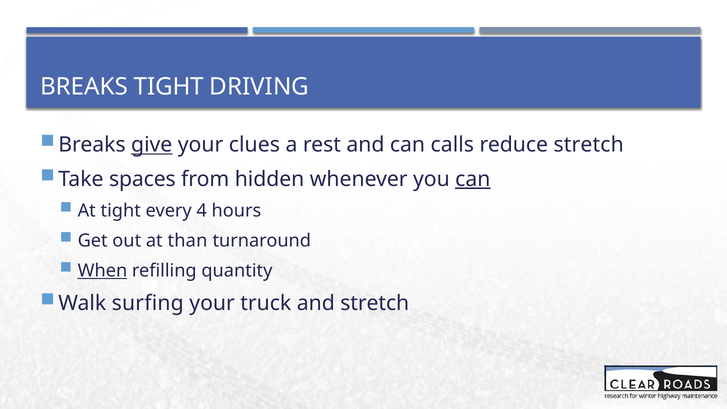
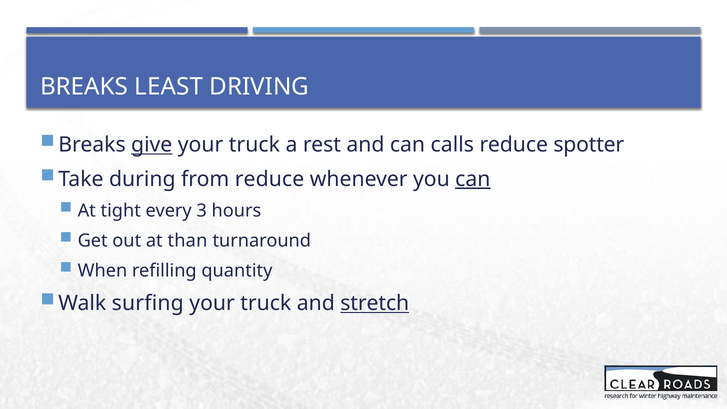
BREAKS TIGHT: TIGHT -> LEAST (169, 87)
clues: clues -> truck (254, 145)
reduce stretch: stretch -> spotter (589, 145)
spaces: spaces -> during (142, 179)
from hidden: hidden -> reduce (269, 179)
4: 4 -> 3 (202, 211)
When underline: present -> none (102, 271)
stretch underline: none -> present (375, 303)
